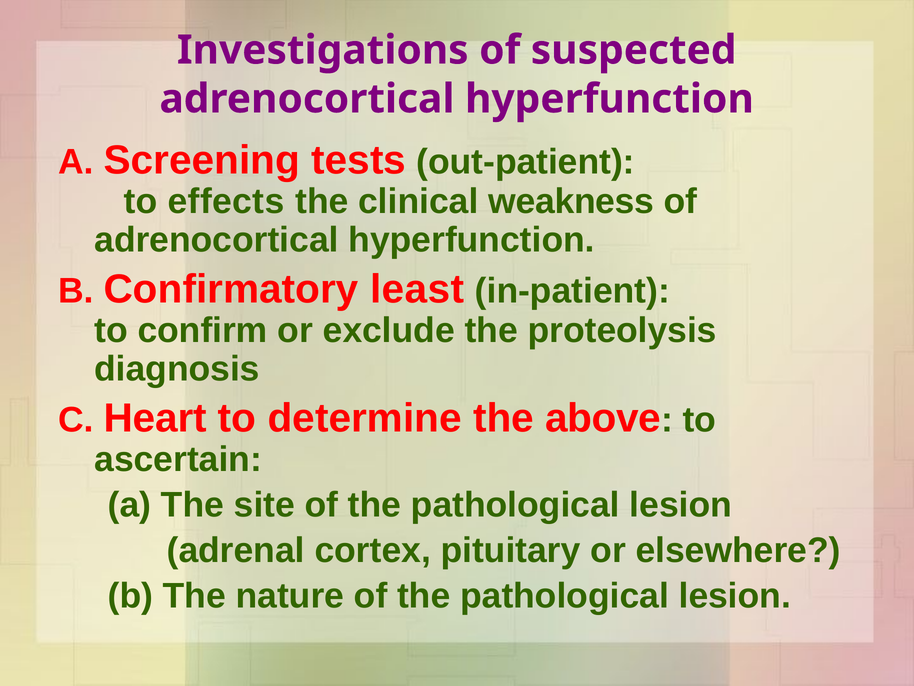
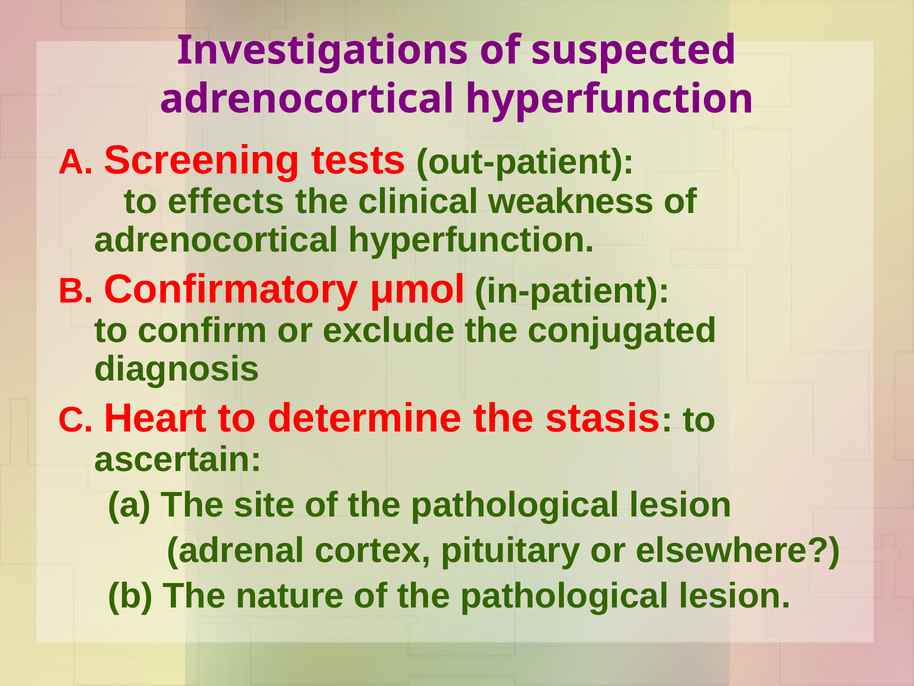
least: least -> μmol (418, 289)
proteolysis: proteolysis -> conjugated (622, 330)
above: above -> stasis (603, 418)
